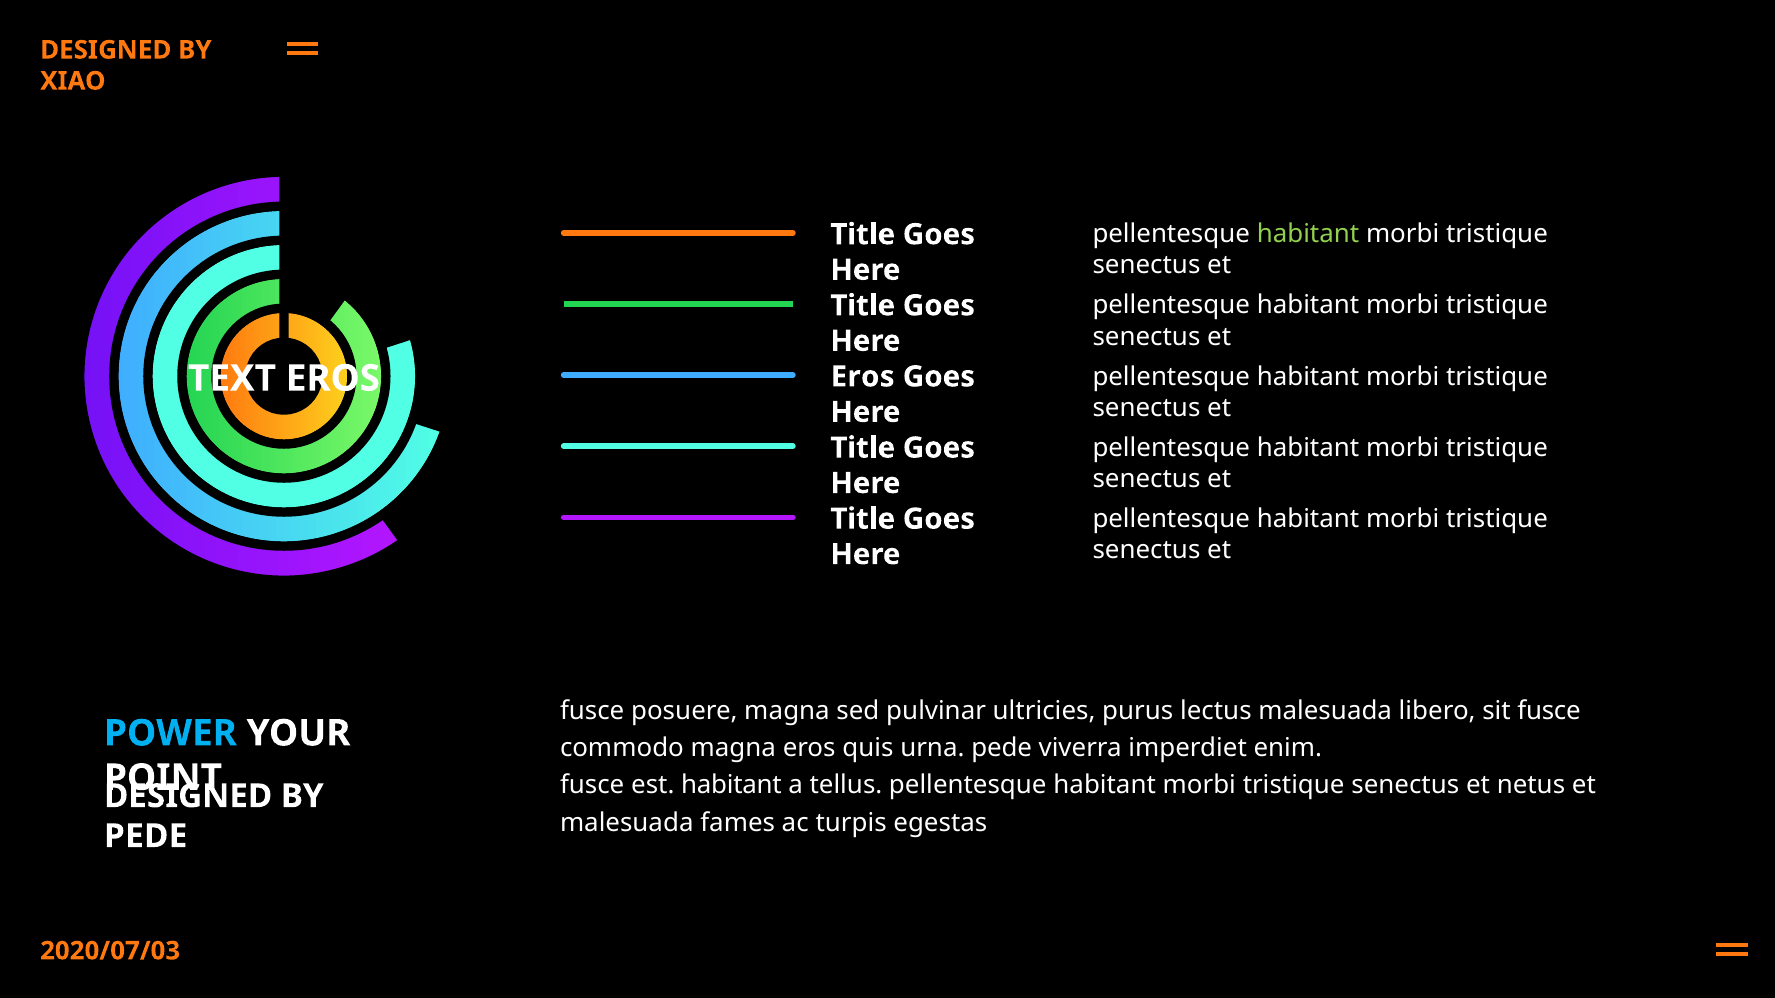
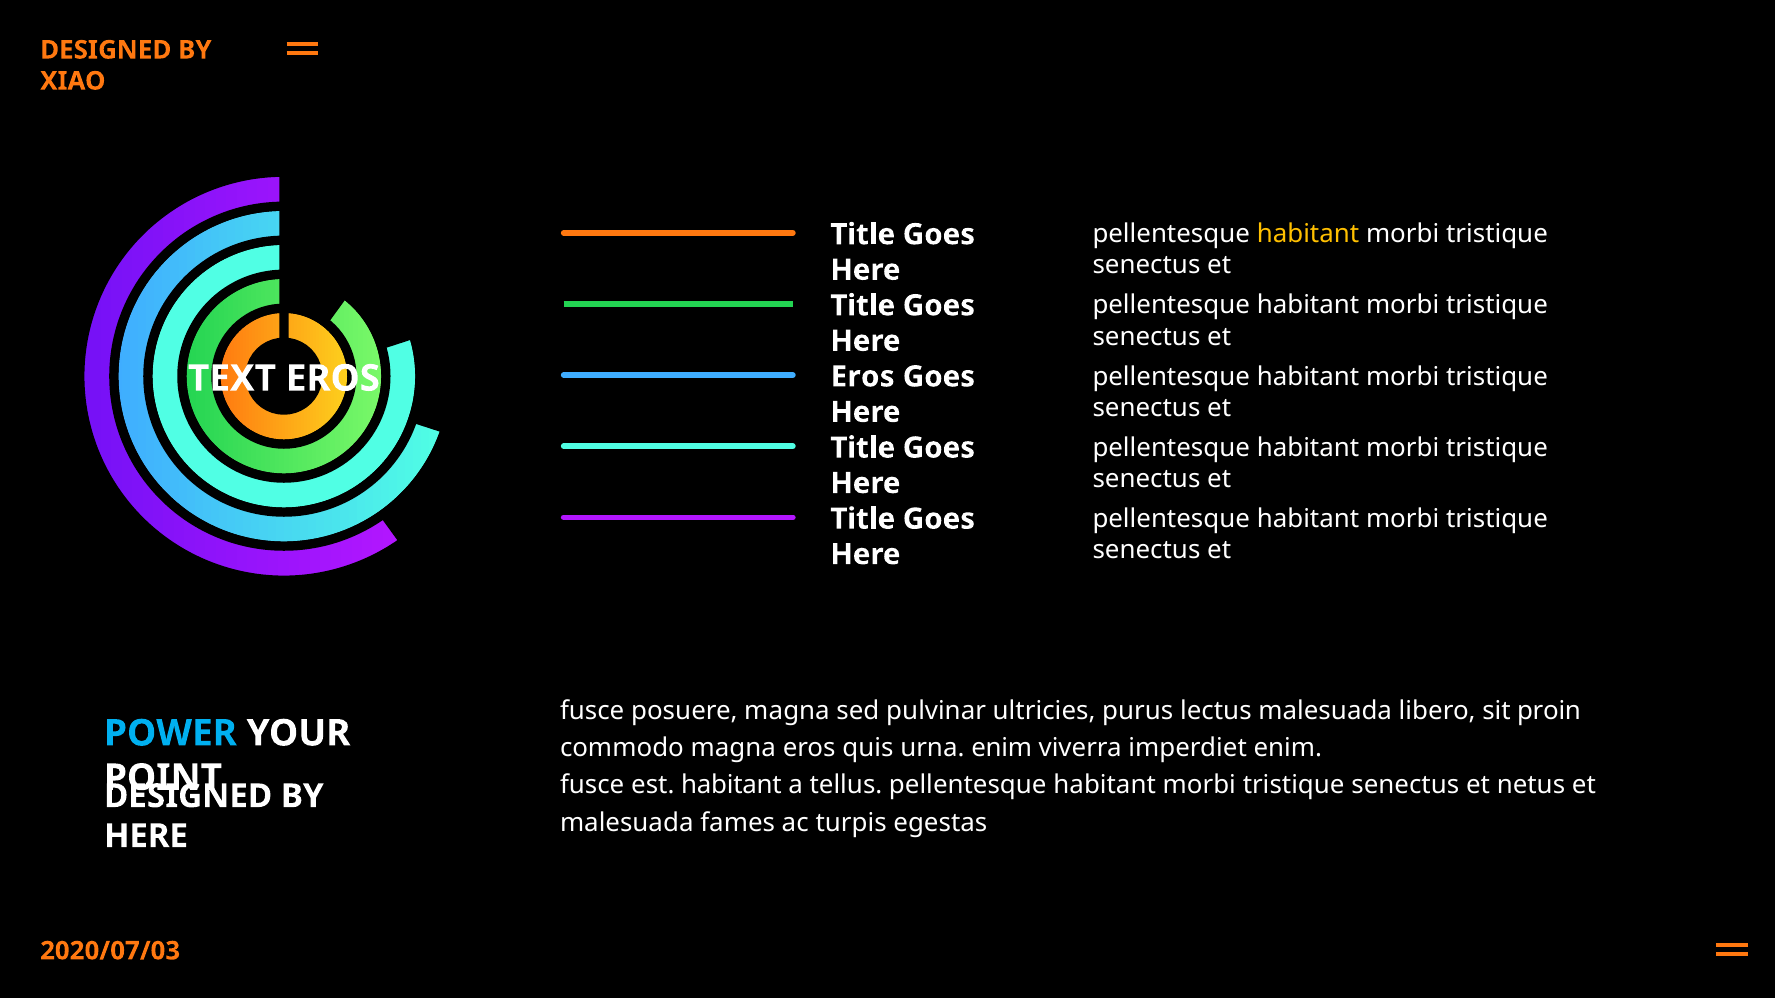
habitant colour: light green -> yellow (1308, 234)
sit fusce: fusce -> proin (1549, 711)
urna pede: pede -> enim (1002, 748)
PEDE: PEDE -> HERE (146, 836)
